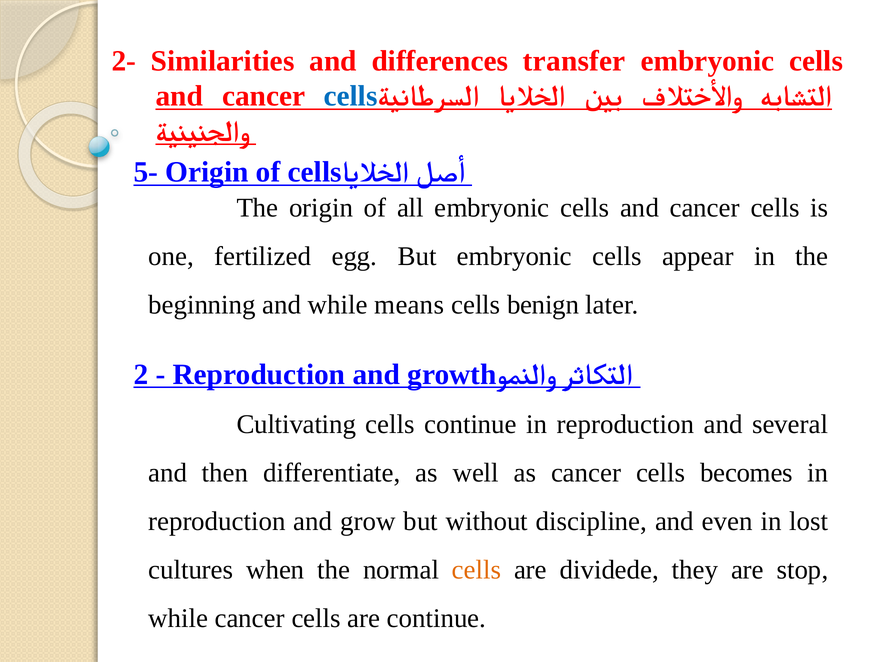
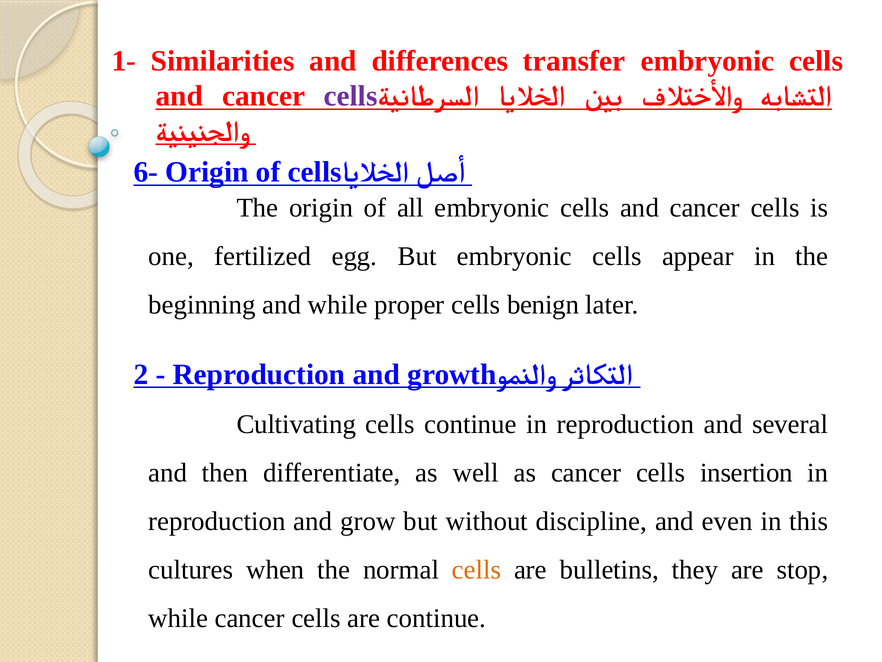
2-: 2- -> 1- (124, 61)
cells colour: blue -> purple (351, 96)
5-: 5- -> 6- (146, 172)
means: means -> proper (409, 304)
becomes: becomes -> insertion (746, 473)
lost: lost -> this (809, 521)
dividede: dividede -> bulletins (609, 570)
